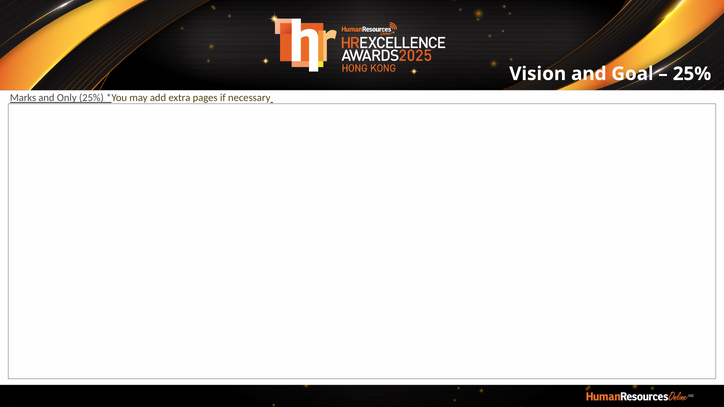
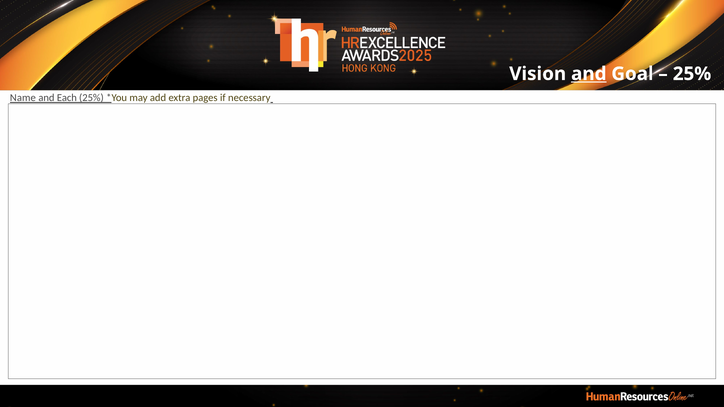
and underline: none -> present (589, 74)
Marks: Marks -> Name (23, 98)
Only: Only -> Each (67, 98)
